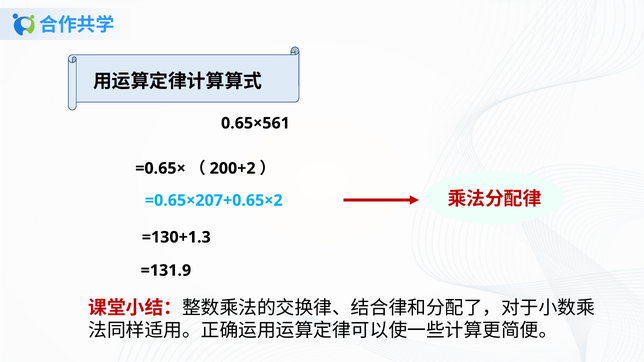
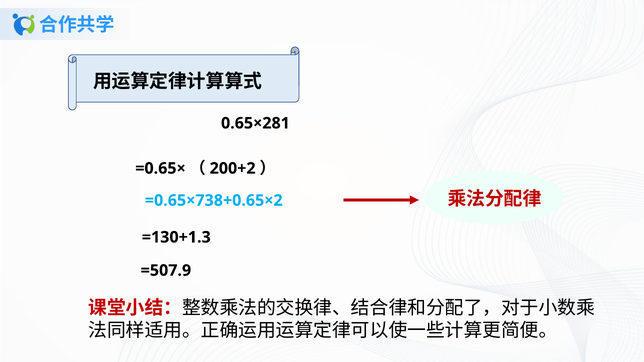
0.65×561: 0.65×561 -> 0.65×281 (255, 123)
=0.65×207+0.65×2: =0.65×207+0.65×2 -> =0.65×738+0.65×2 (214, 201)
=131.9: =131.9 -> =507.9 (166, 271)
